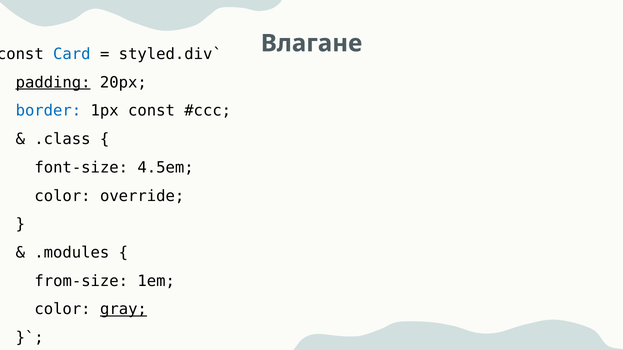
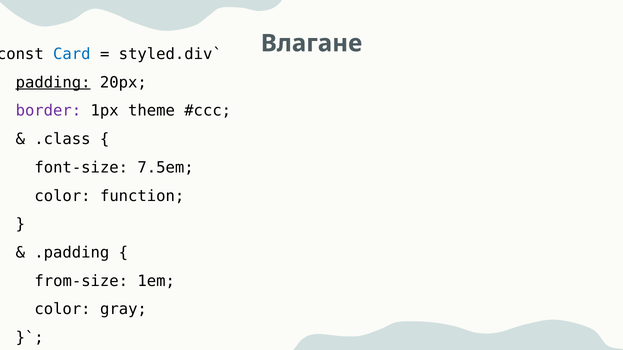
border colour: blue -> purple (48, 111)
1px const: const -> theme (151, 111)
4.5em: 4.5em -> 7.5em (166, 168)
override: override -> function (142, 196)
.modules: .modules -> .padding (72, 253)
gray underline: present -> none (123, 310)
